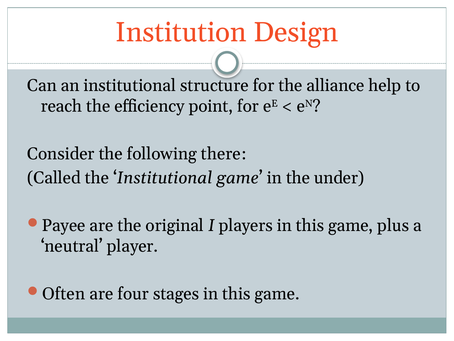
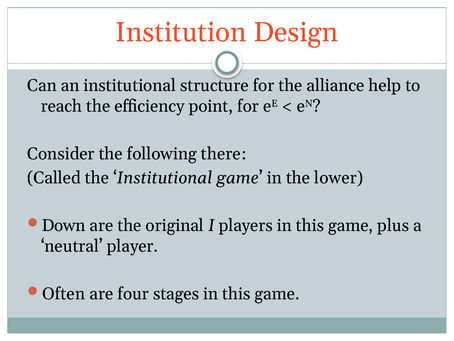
under: under -> lower (339, 178)
Payee: Payee -> Down (64, 225)
